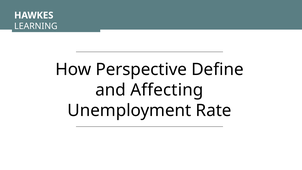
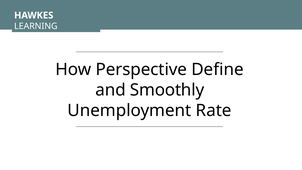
Affecting: Affecting -> Smoothly (167, 90)
